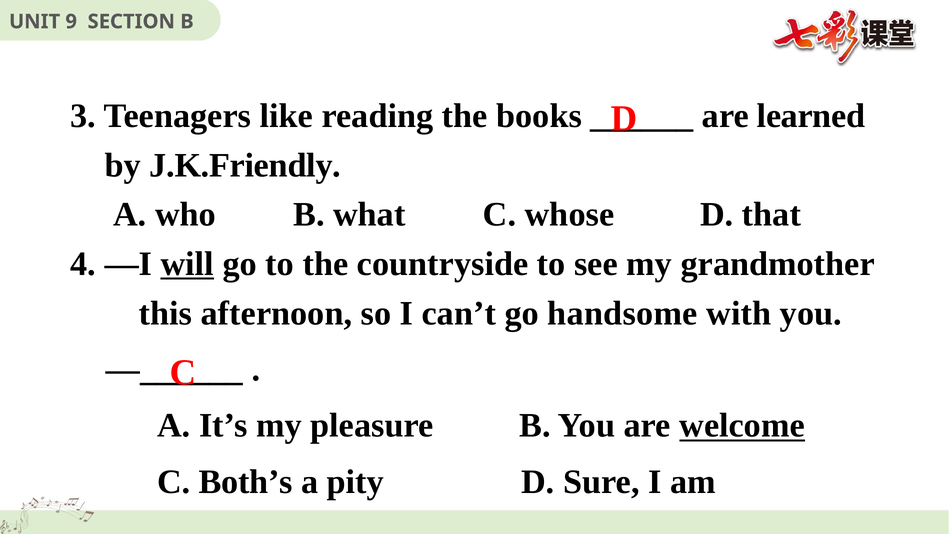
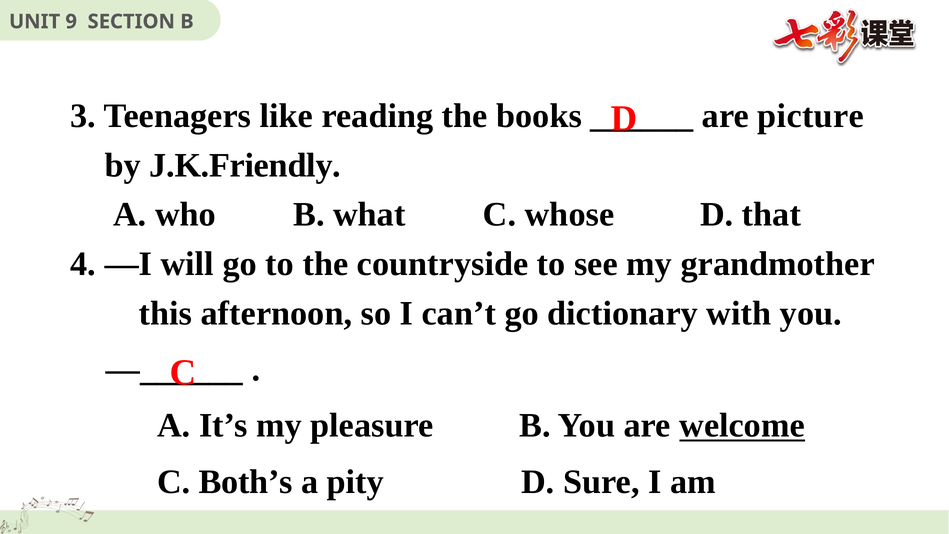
learned: learned -> picture (811, 116)
will underline: present -> none (187, 264)
handsome: handsome -> dictionary (623, 313)
